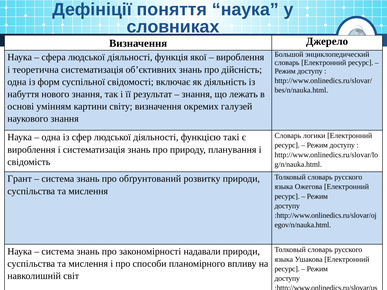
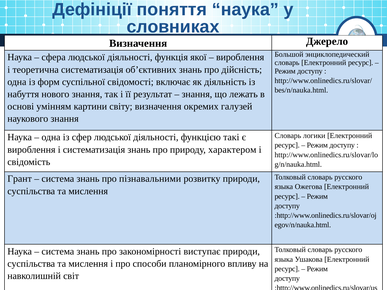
планування: планування -> характером (232, 150)
обґрунтований: обґрунтований -> пізнавальними (150, 179)
надавали: надавали -> виступає (202, 252)
